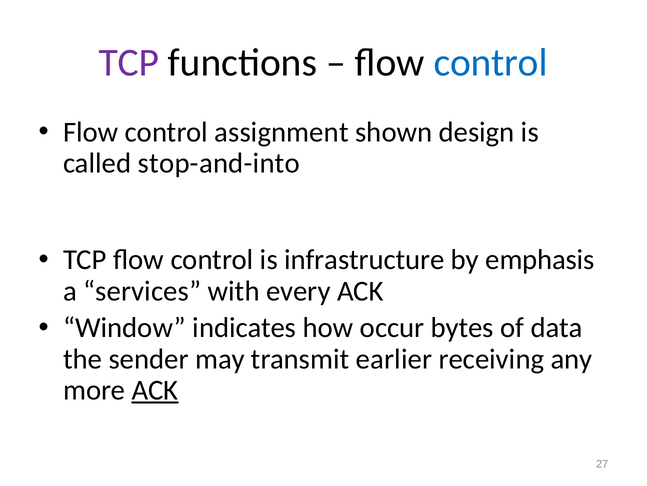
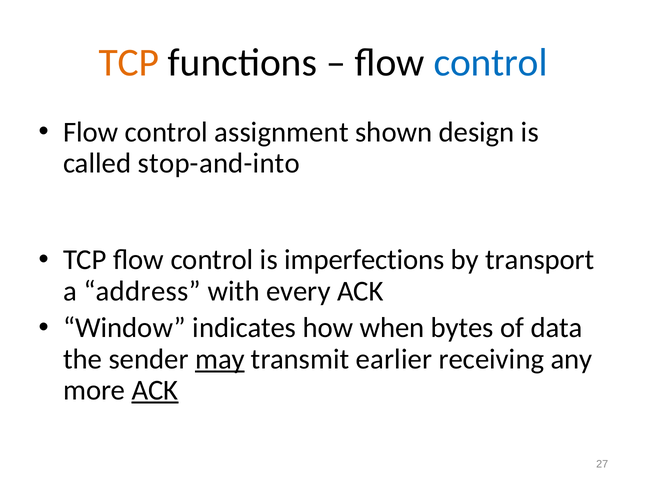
TCP colour: purple -> orange (129, 63)
infrastructure: infrastructure -> imperfections (364, 259)
emphasis: emphasis -> transport (540, 259)
services: services -> address (142, 291)
occur: occur -> when (392, 327)
may underline: none -> present (220, 358)
